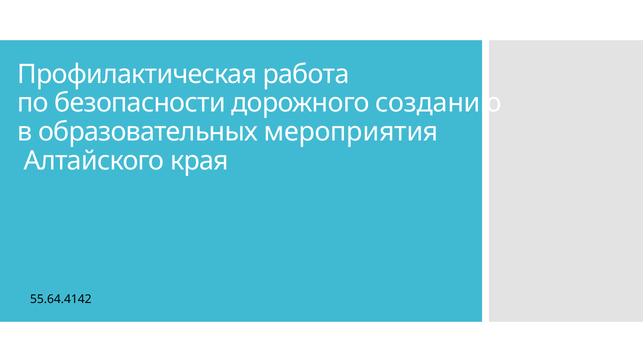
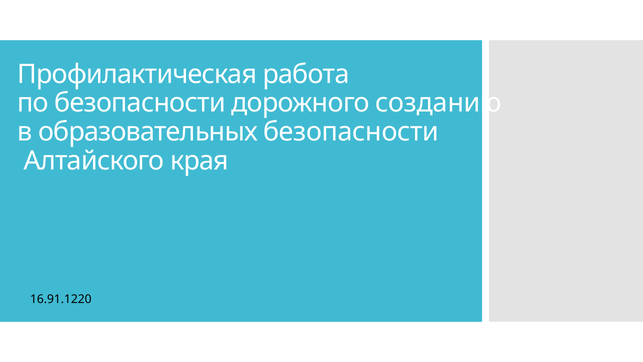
образовательных мероприятия: мероприятия -> безопасности (351, 132)
55.64.4142: 55.64.4142 -> 16.91.1220 (61, 299)
